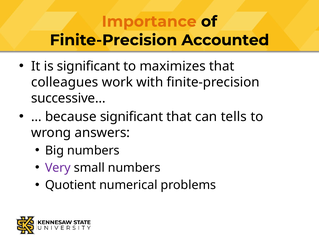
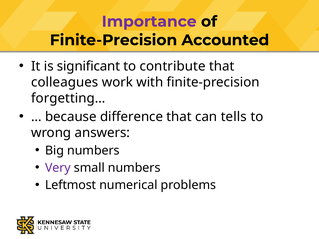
Importance colour: orange -> purple (149, 22)
maximizes: maximizes -> contribute (173, 66)
successive…: successive… -> forgetting… (68, 98)
because significant: significant -> difference (132, 117)
Quotient: Quotient -> Leftmost (71, 185)
